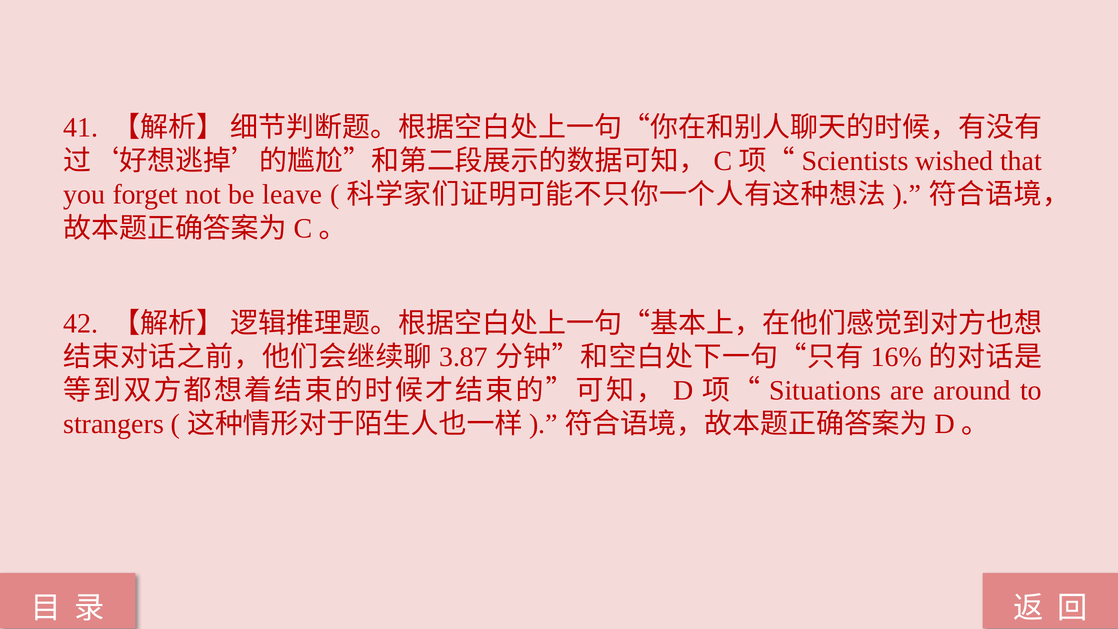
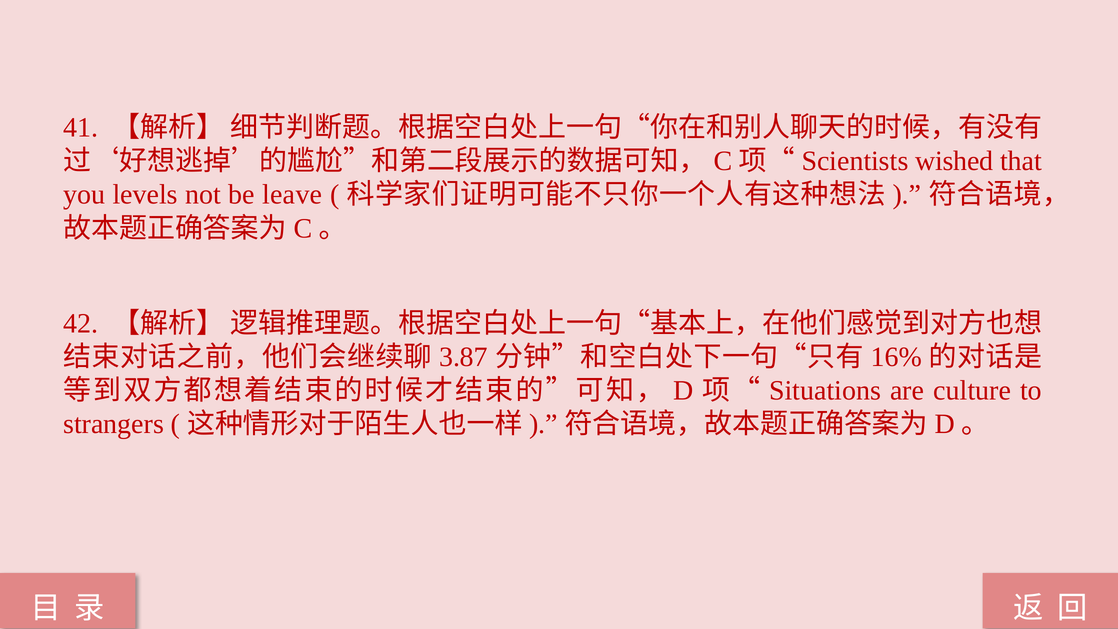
forget: forget -> levels (145, 195)
around: around -> culture (972, 390)
